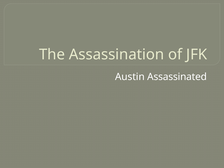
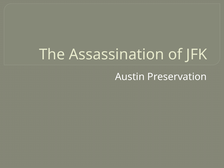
Assassinated: Assassinated -> Preservation (177, 77)
